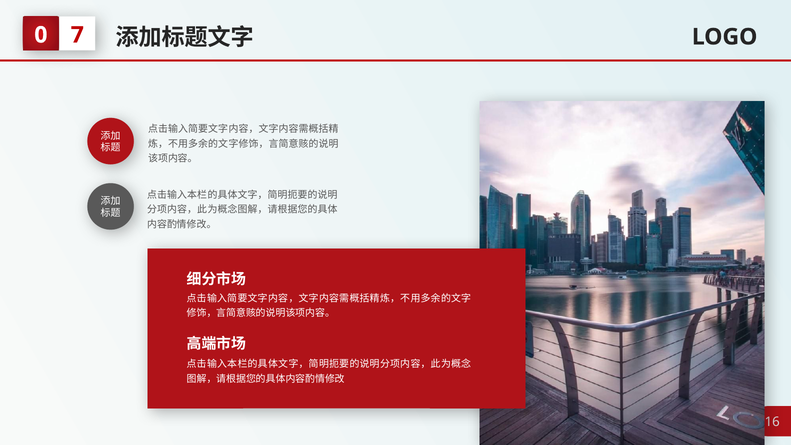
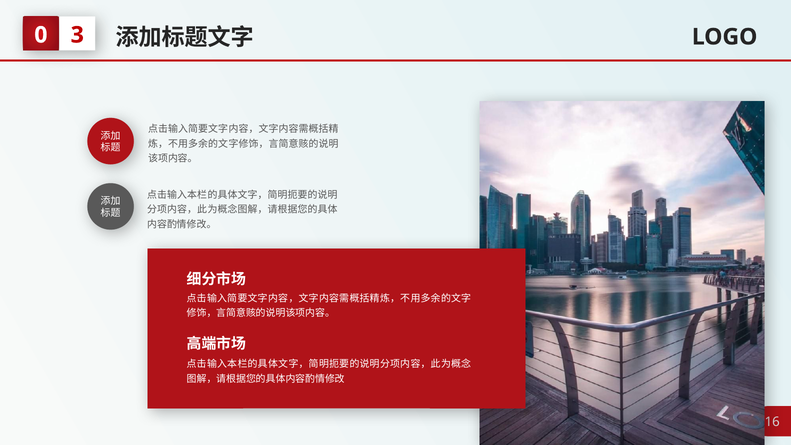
7: 7 -> 3 (77, 35)
